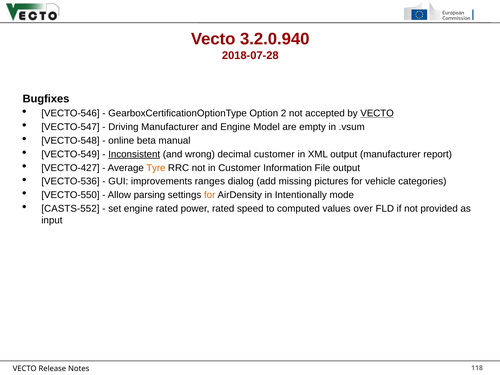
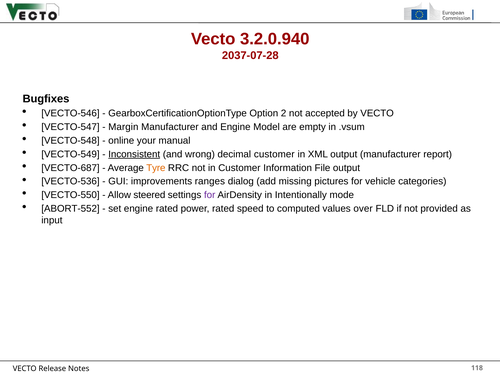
2018-07-28: 2018-07-28 -> 2037-07-28 (250, 55)
VECTO underline: present -> none (377, 113)
Driving: Driving -> Margin (123, 127)
beta: beta -> your (146, 141)
VECTO-427: VECTO-427 -> VECTO-687 (70, 168)
parsing: parsing -> steered (149, 195)
for colour: orange -> purple (210, 195)
CASTS-552: CASTS-552 -> ABORT-552 (70, 209)
